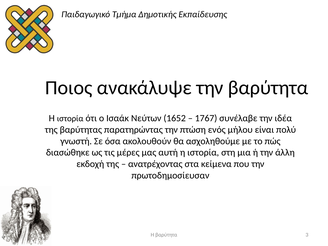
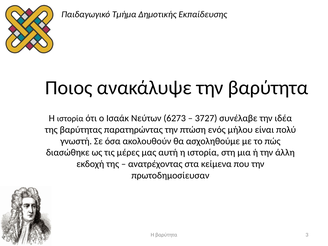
1652: 1652 -> 6273 (175, 118)
1767: 1767 -> 3727 (206, 118)
